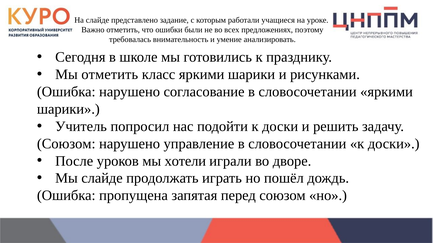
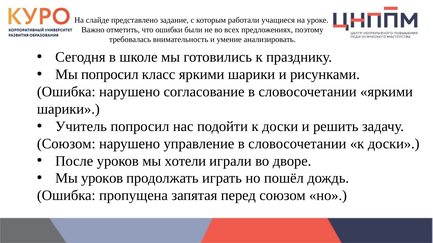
Мы отметить: отметить -> попросил (110, 75)
Мы слайде: слайде -> уроков (102, 179)
